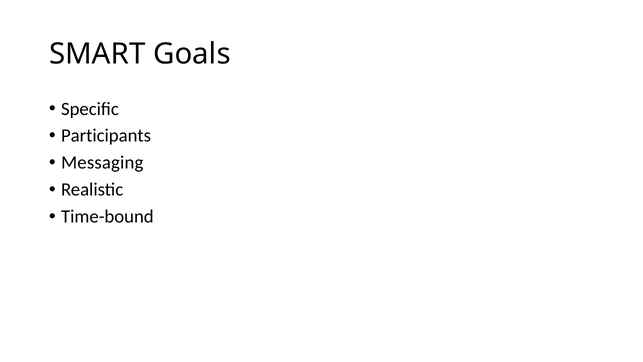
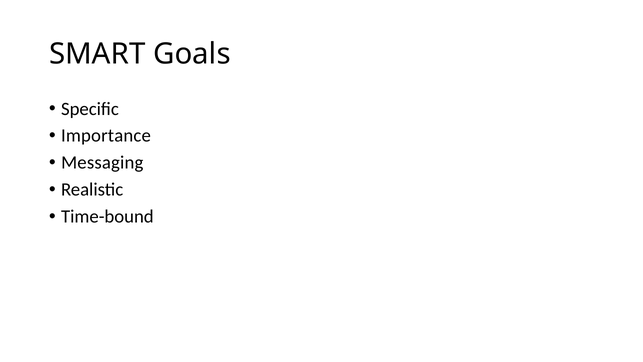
Participants: Participants -> Importance (106, 136)
